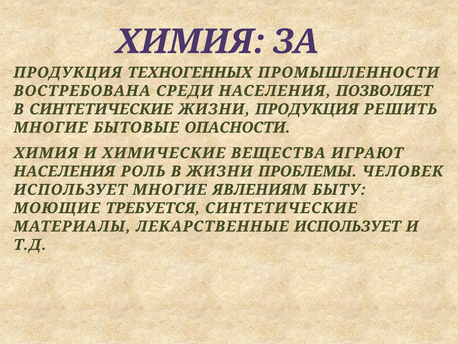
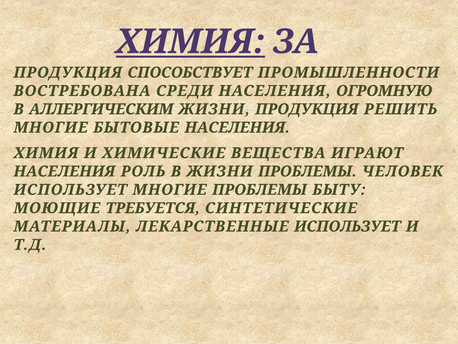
ХИМИЯ underline: none -> present (191, 42)
ТЕХНОГЕННЫХ: ТЕХНОГЕННЫХ -> СПОСОБСТВУЕТ (190, 72)
ПОЗВОЛЯЕТ: ПОЗВОЛЯЕТ -> ОГРОМНУЮ (384, 91)
В СИНТЕТИЧЕСКИЕ: СИНТЕТИЧЕСКИЕ -> АЛЛЕРГИЧЕСКИМ (101, 109)
БЫТОВЫЕ ОПАСНОСТИ: ОПАСНОСТИ -> НАСЕЛЕНИЯ (237, 127)
МНОГИЕ ЯВЛЕНИЯМ: ЯВЛЕНИЯМ -> ПРОБЛЕМЫ (260, 190)
